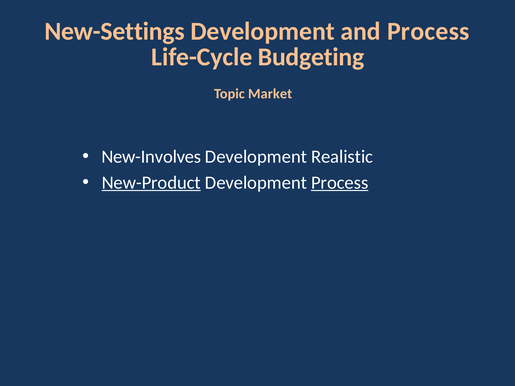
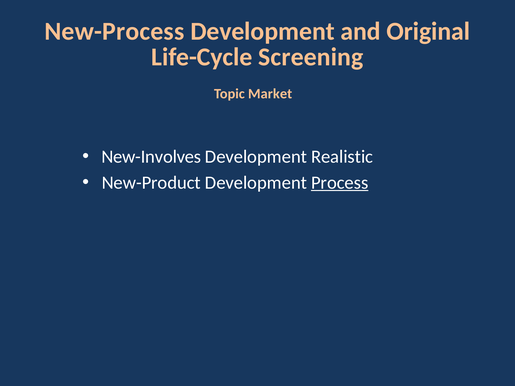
New-Settings: New-Settings -> New-Process (114, 31)
and Process: Process -> Original (428, 31)
Budgeting: Budgeting -> Screening (311, 57)
New-Product underline: present -> none (151, 183)
